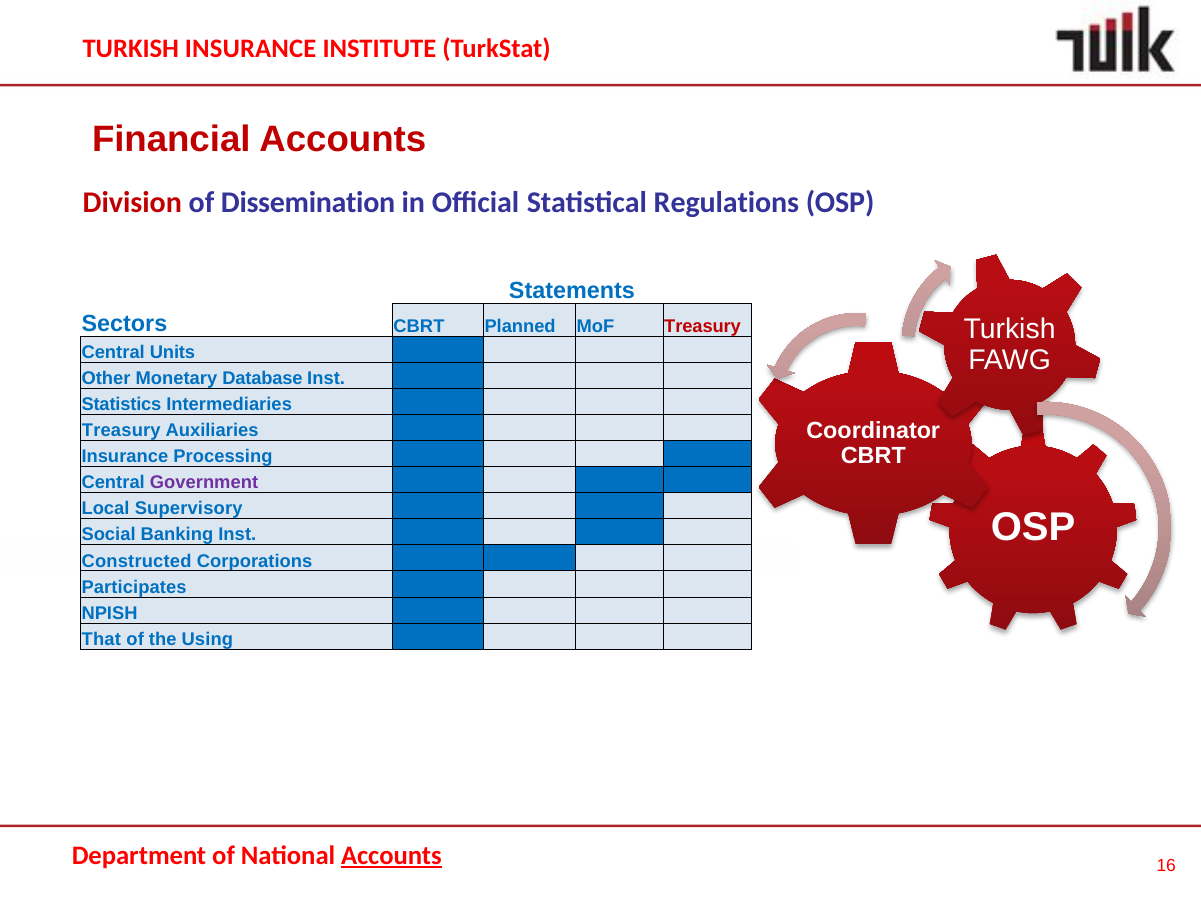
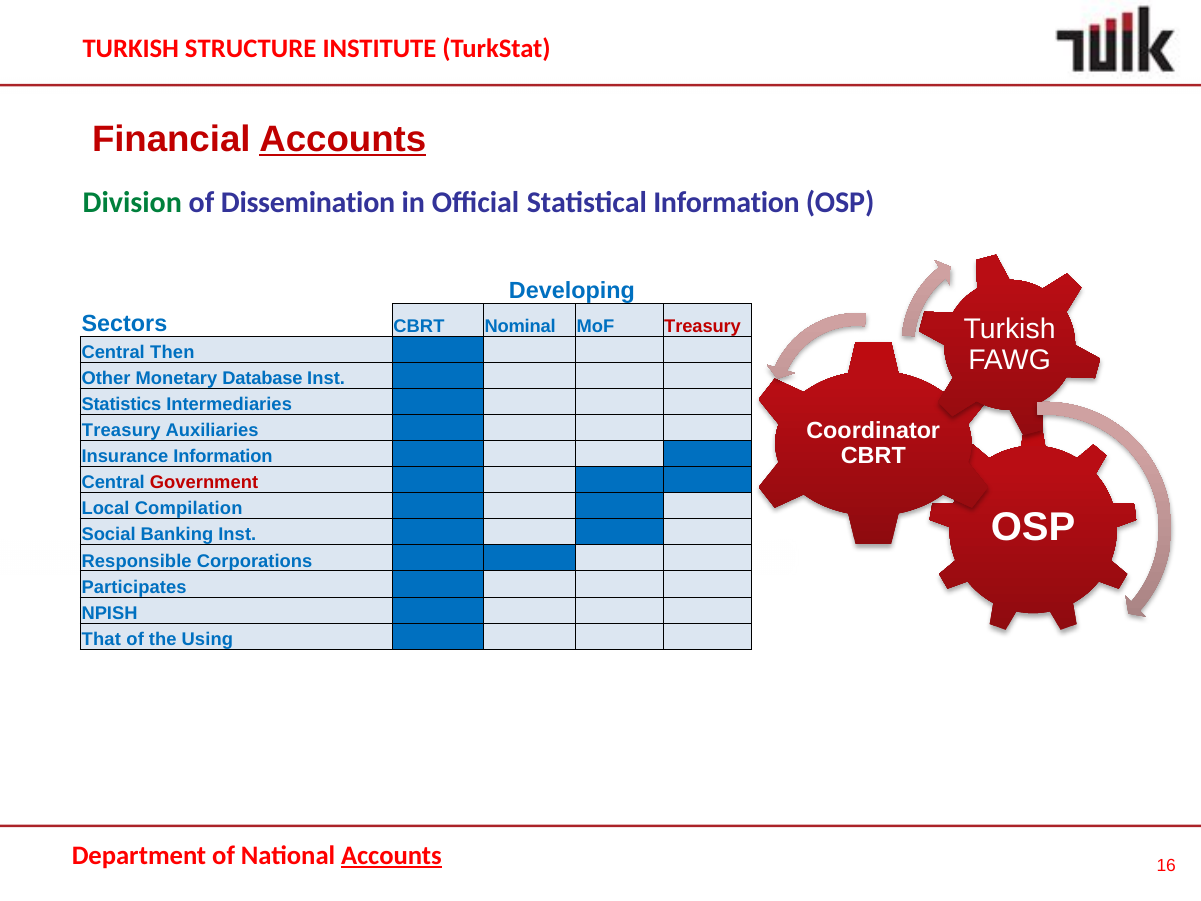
INSURANCE: INSURANCE -> STRUCTURE (251, 49)
Accounts underline: none -> present (343, 139)
Division colour: red -> green (132, 202)
Statistical Regulations: Regulations -> Information (727, 202)
Statements: Statements -> Developing (572, 291)
Planned: Planned -> Nominal (520, 326)
Units: Units -> Then (172, 352)
Insurance Processing: Processing -> Information (223, 457)
Government colour: purple -> red (204, 483)
Supervisory: Supervisory -> Compilation (189, 509)
Constructed: Constructed -> Responsible (137, 561)
